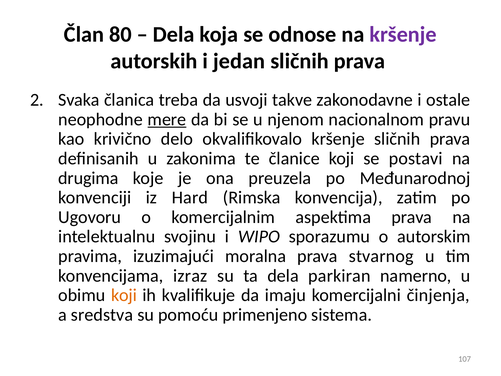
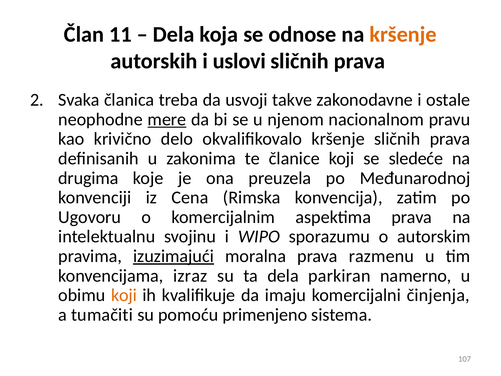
80: 80 -> 11 (120, 35)
kršenje colour: purple -> orange (403, 35)
jedan: jedan -> uslovi (239, 61)
postavi: postavi -> sledeće (416, 158)
Hard: Hard -> Cena (190, 197)
izuzimajući underline: none -> present (174, 256)
stvarnog: stvarnog -> razmenu (381, 256)
sredstva: sredstva -> tumačiti (102, 315)
